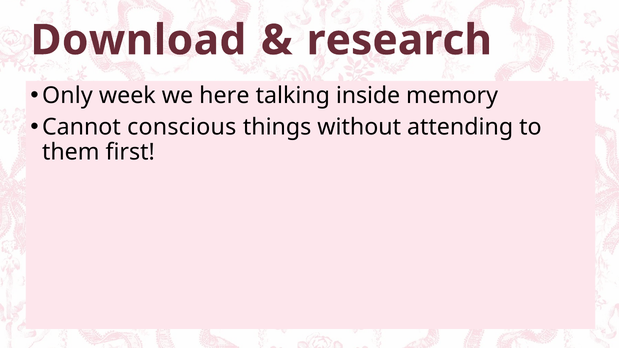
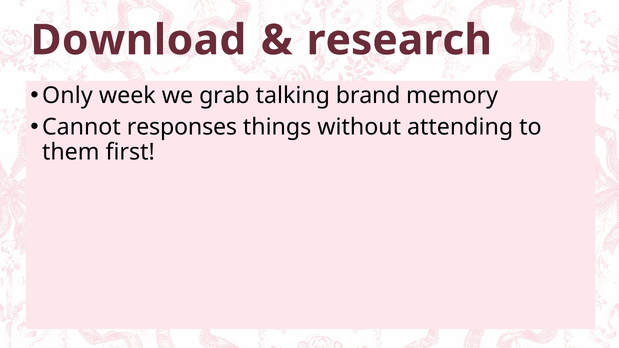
here: here -> grab (224, 96)
inside: inside -> brand (368, 96)
conscious: conscious -> responses (182, 127)
